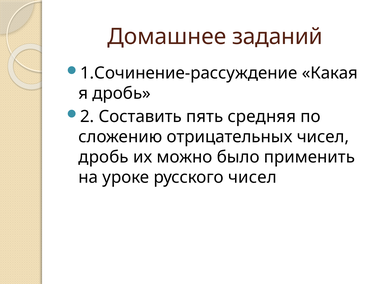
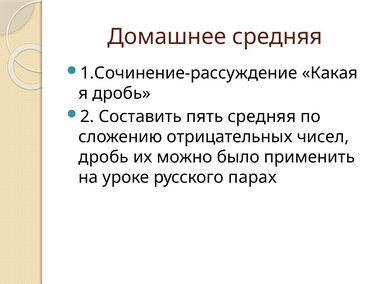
Домашнее заданий: заданий -> средняя (277, 37)
русского чисел: чисел -> парах (252, 177)
